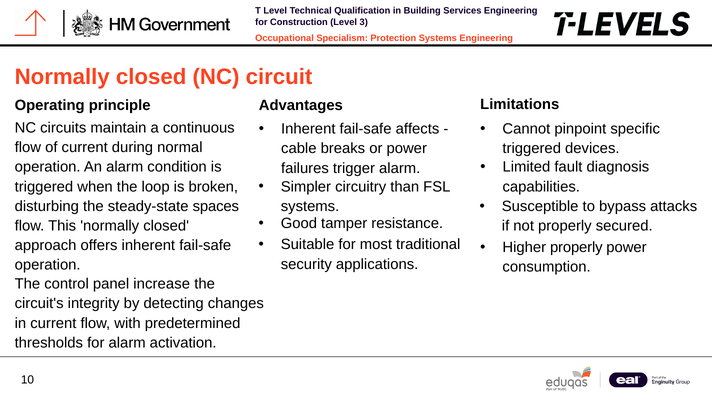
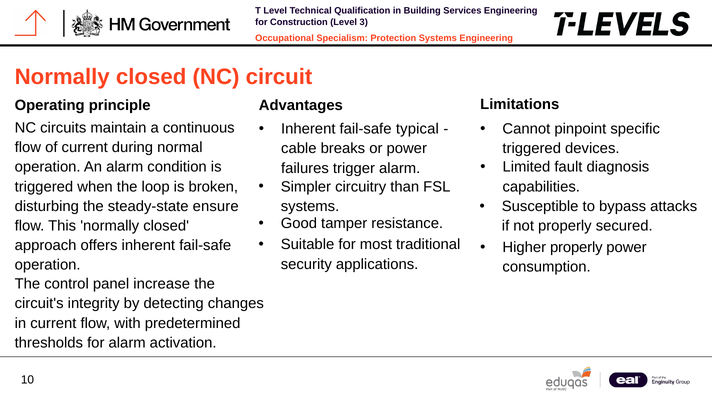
affects: affects -> typical (417, 129)
spaces: spaces -> ensure (216, 206)
